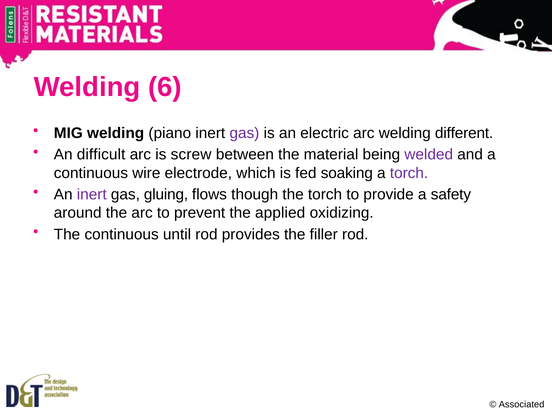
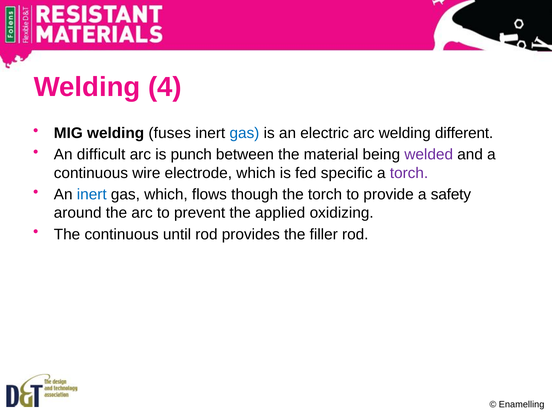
6: 6 -> 4 (165, 87)
piano: piano -> fuses (170, 133)
gas colour: purple -> blue (244, 133)
screw: screw -> punch (191, 155)
soaking: soaking -> specific (347, 173)
inert colour: purple -> blue (92, 194)
gas gluing: gluing -> which (166, 194)
Associated: Associated -> Enamelling (522, 404)
